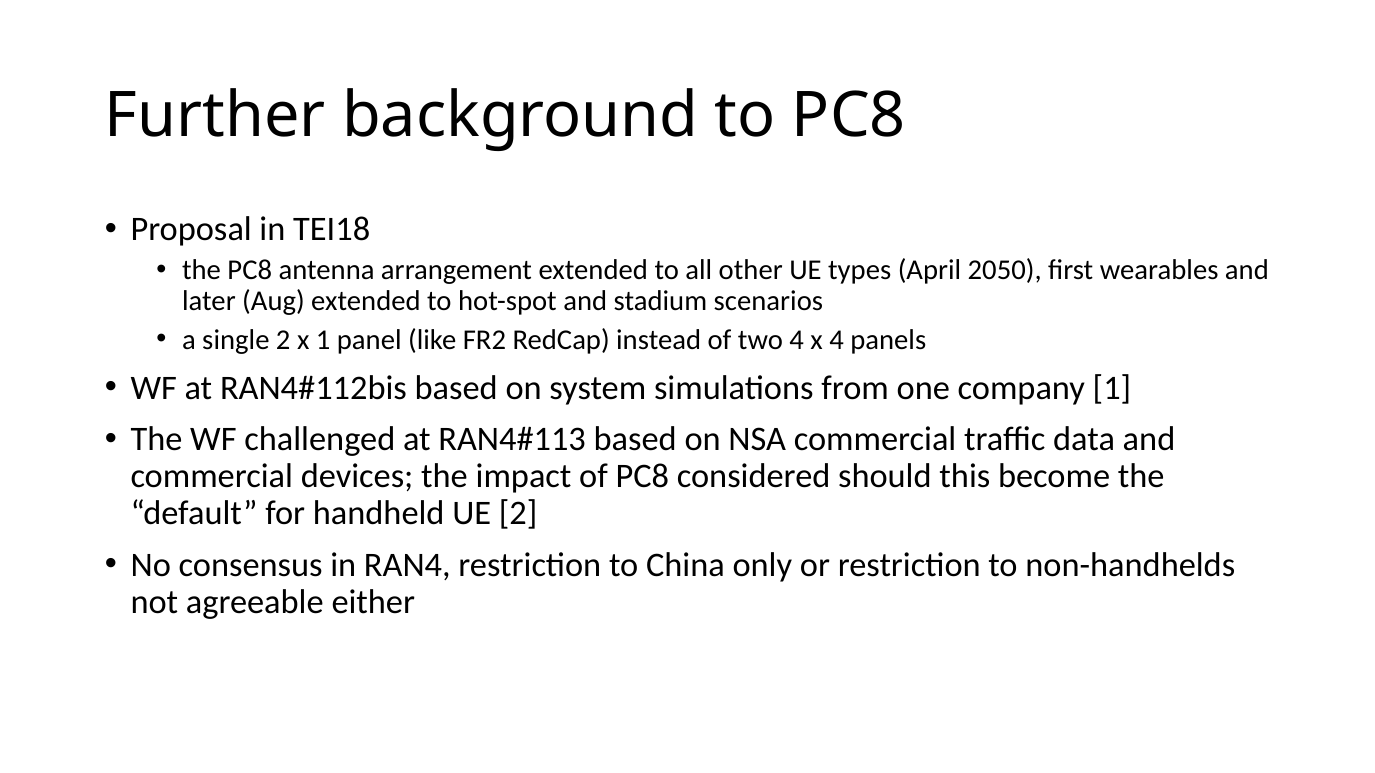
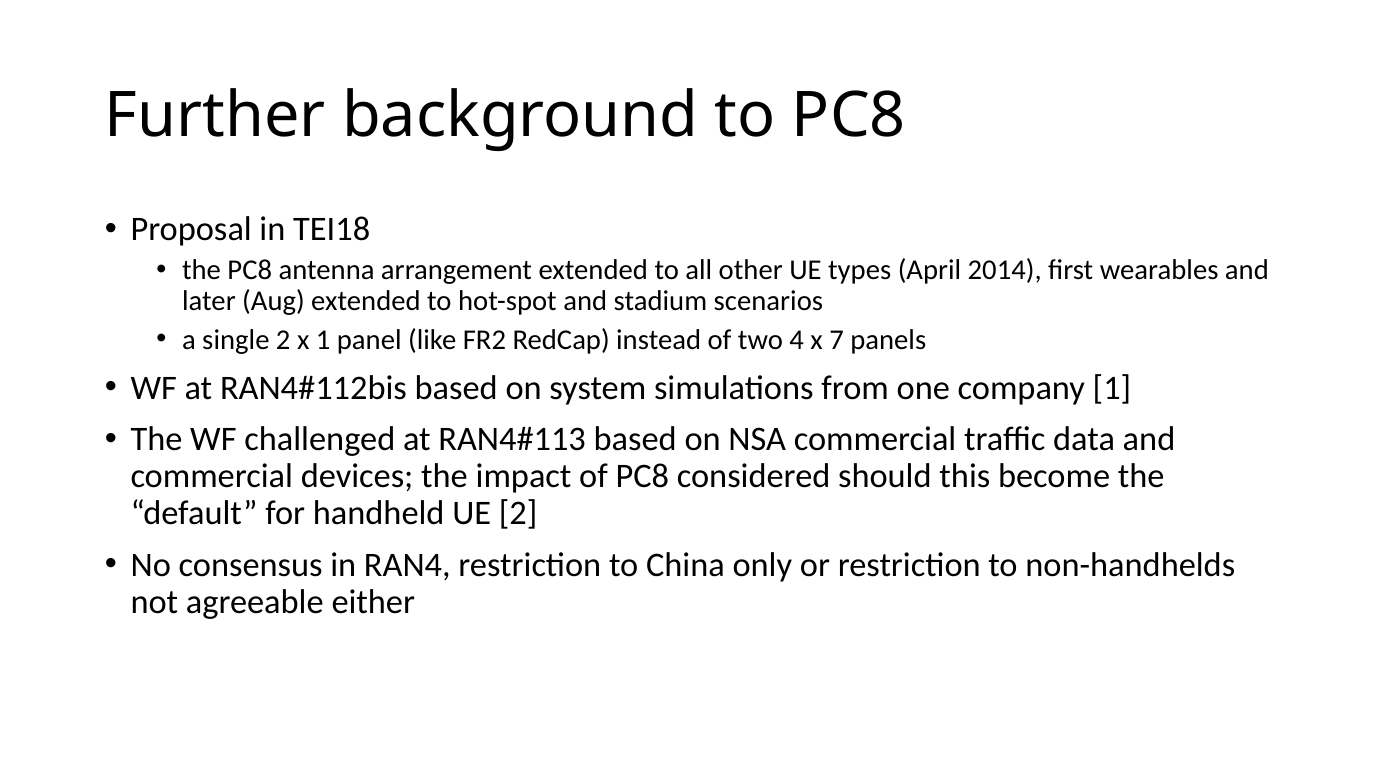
2050: 2050 -> 2014 (1005, 271)
x 4: 4 -> 7 (837, 340)
